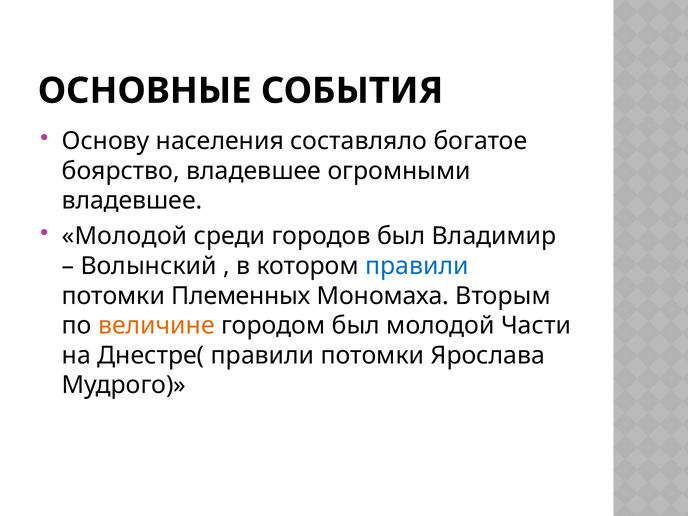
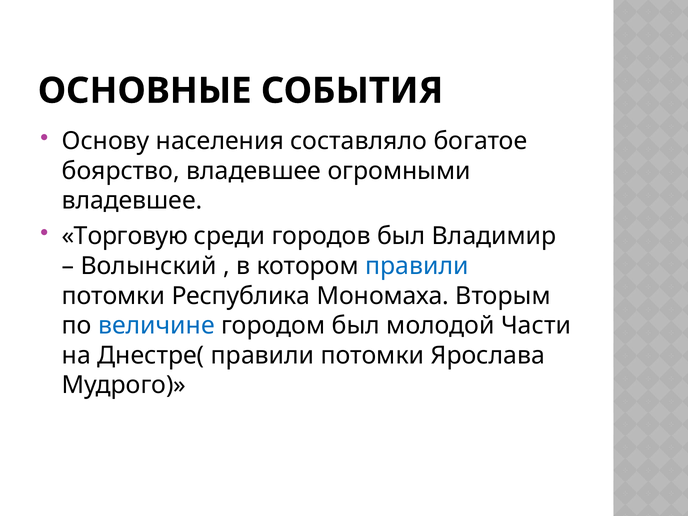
Молодой: Молодой -> Торговую (125, 236)
Племенных: Племенных -> Республика (241, 296)
величине colour: orange -> blue (156, 326)
